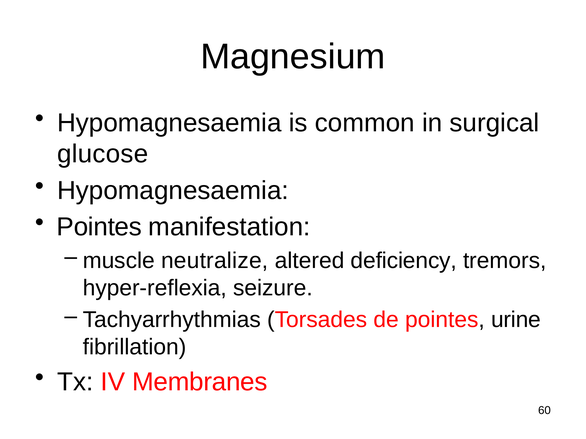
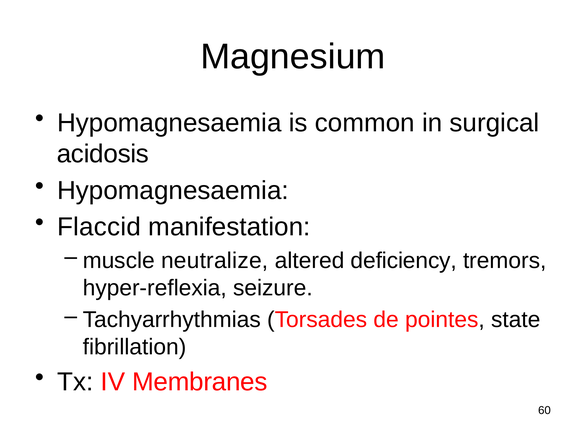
glucose: glucose -> acidosis (103, 154)
Pointes: Pointes -> Flaccid (99, 227)
urine: urine -> state (516, 320)
